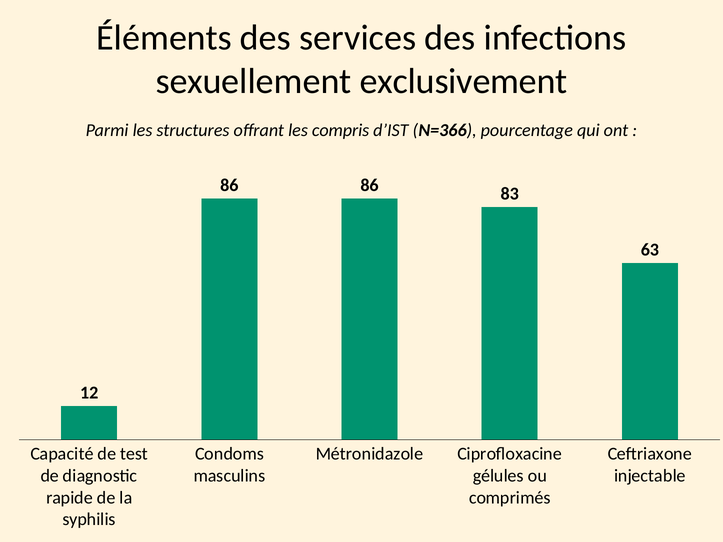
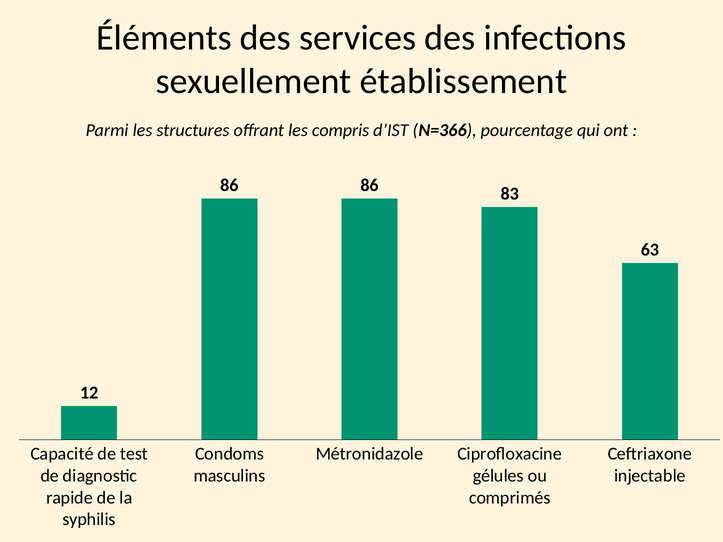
exclusivement: exclusivement -> établissement (463, 81)
